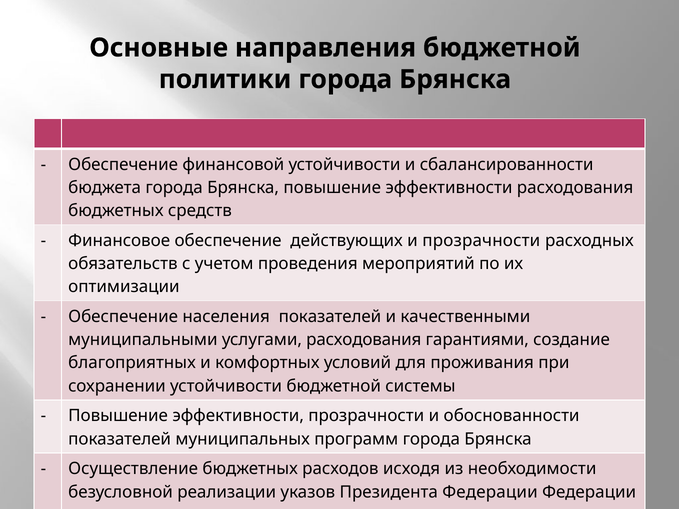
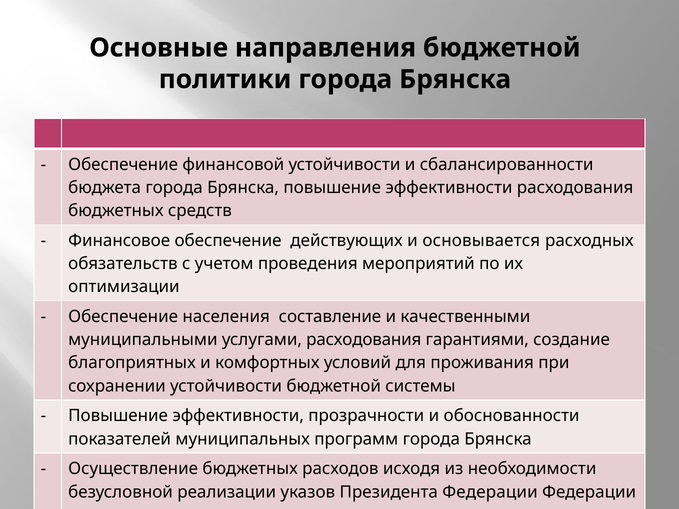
и прозрачности: прозрачности -> основывается (481, 241)
населения показателей: показателей -> составление (330, 317)
